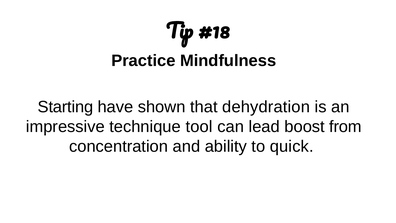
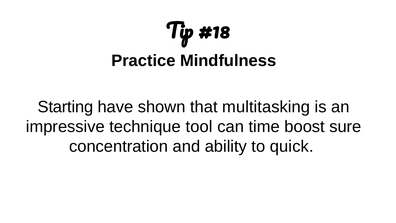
dehydration: dehydration -> multitasking (266, 107)
lead: lead -> time (264, 127)
from: from -> sure (345, 127)
